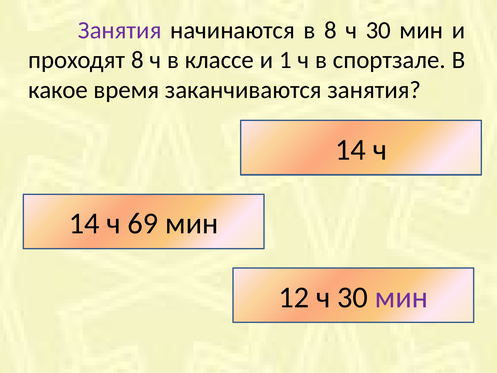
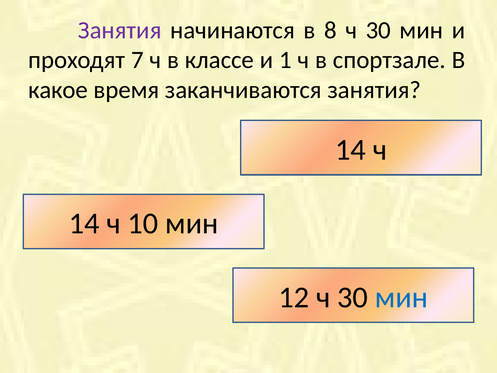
проходят 8: 8 -> 7 (137, 60)
69: 69 -> 10 (143, 223)
мин colour: purple -> blue (401, 297)
